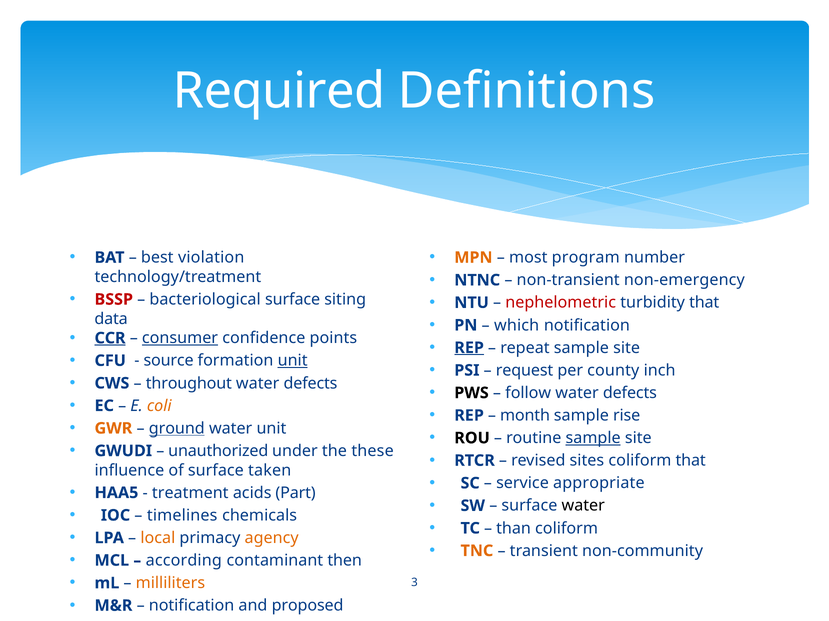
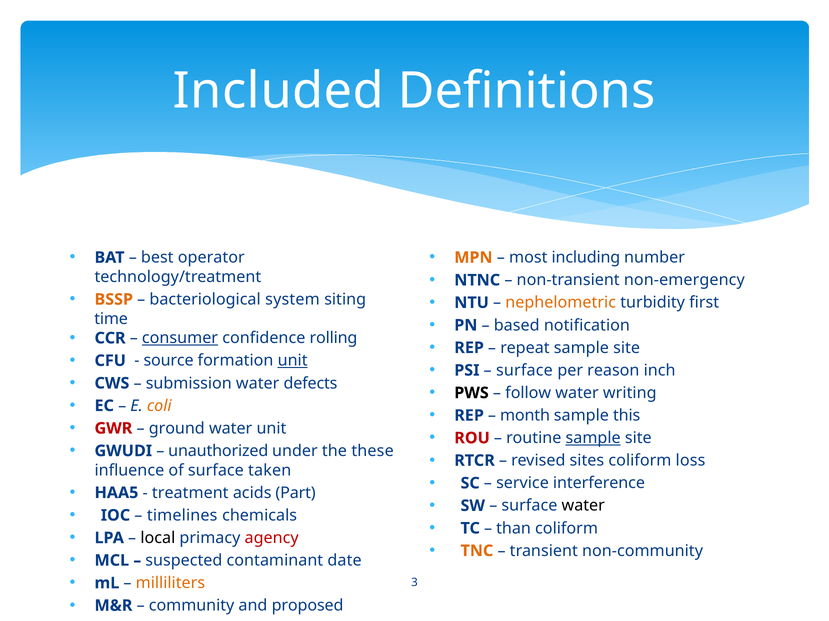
Required: Required -> Included (278, 91)
violation: violation -> operator (211, 258)
program: program -> including (586, 258)
BSSP colour: red -> orange (114, 300)
bacteriological surface: surface -> system (292, 300)
nephelometric colour: red -> orange (561, 303)
turbidity that: that -> first (704, 303)
data: data -> time (111, 319)
which: which -> based (517, 326)
CCR underline: present -> none (110, 338)
points: points -> rolling (333, 338)
REP underline: present -> none (469, 348)
request: request -> surface (524, 371)
county: county -> reason (613, 371)
throughout: throughout -> submission (189, 384)
defects: defects -> writing (630, 393)
rise: rise -> this (627, 416)
GWR colour: orange -> red (113, 429)
ground underline: present -> none (177, 429)
ROU colour: black -> red (472, 439)
coliform that: that -> loss (690, 461)
appropriate: appropriate -> interference (599, 484)
local colour: orange -> black (158, 539)
agency colour: orange -> red (272, 539)
according: according -> suspected (184, 561)
then: then -> date (345, 561)
notification: notification -> community (192, 606)
